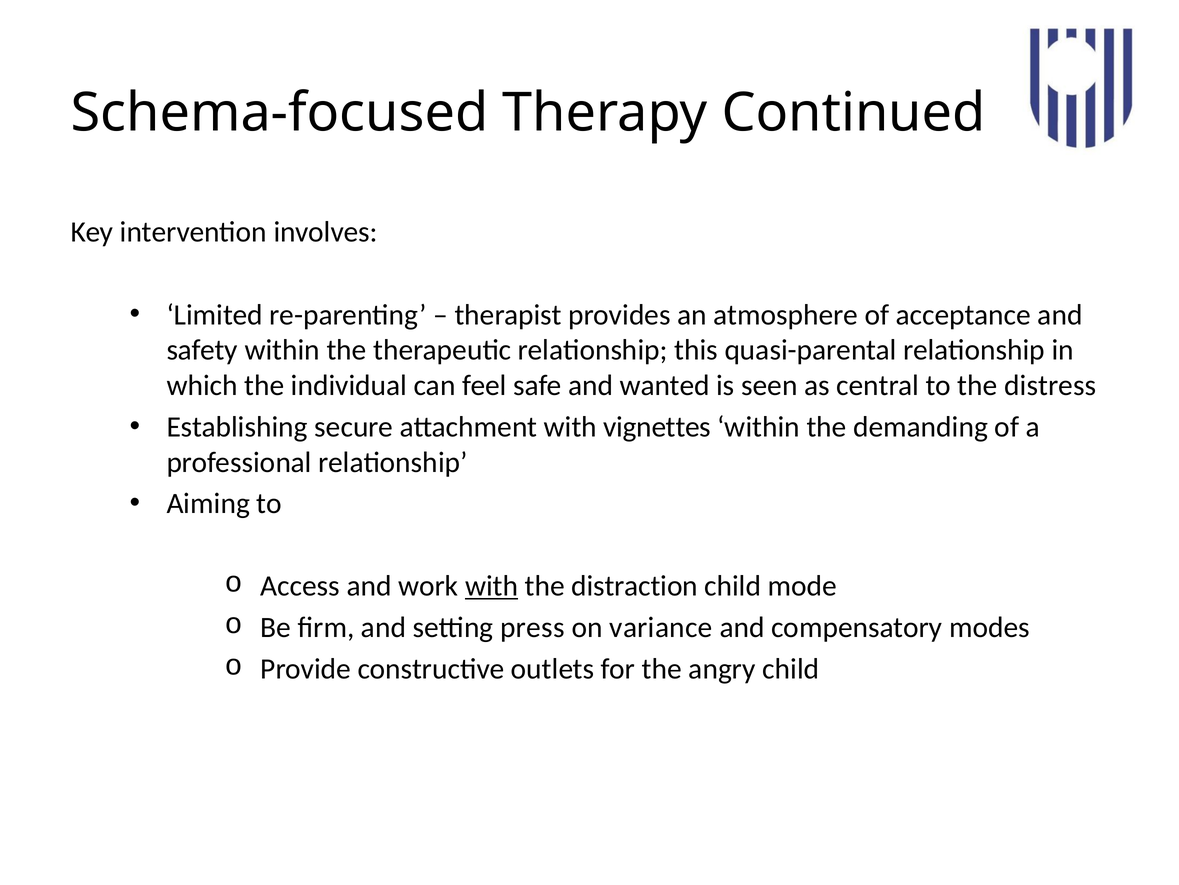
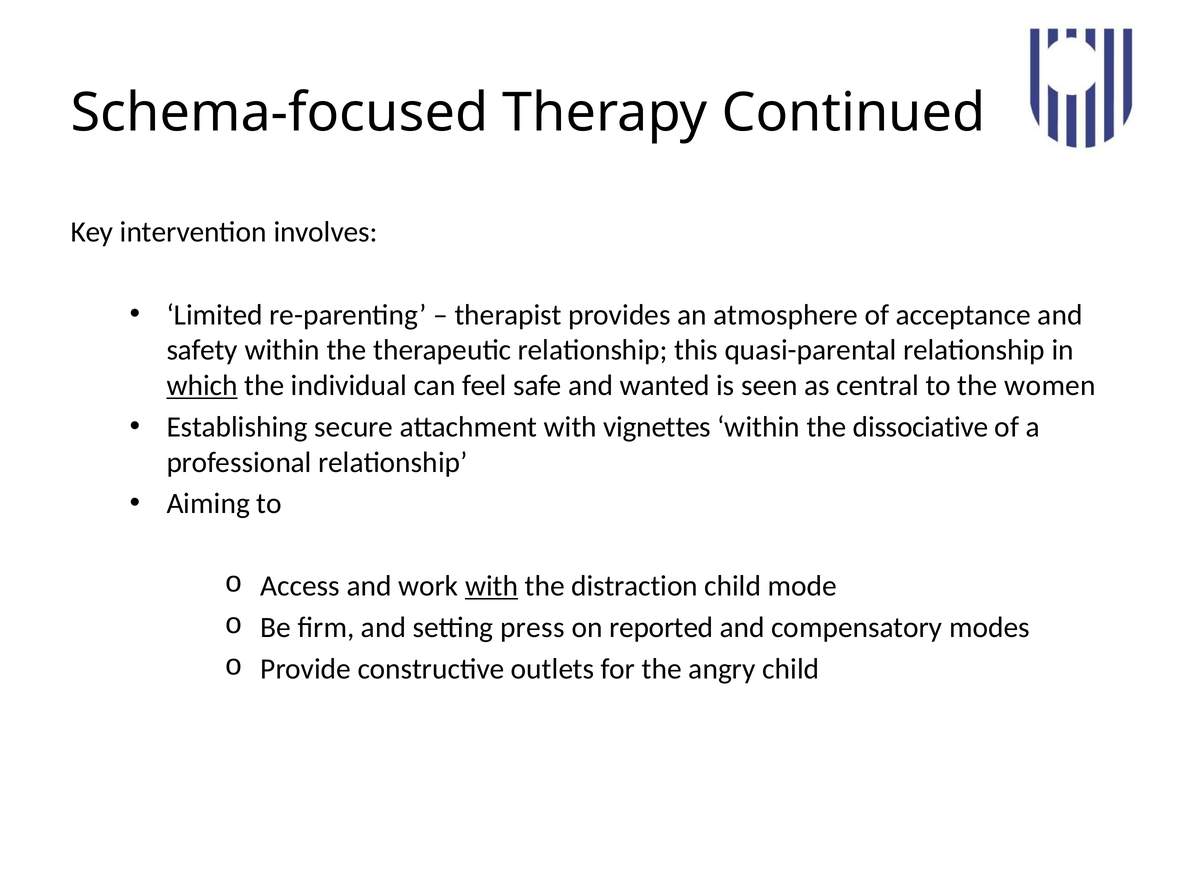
which underline: none -> present (202, 385)
distress: distress -> women (1050, 385)
demanding: demanding -> dissociative (921, 427)
variance: variance -> reported (661, 627)
